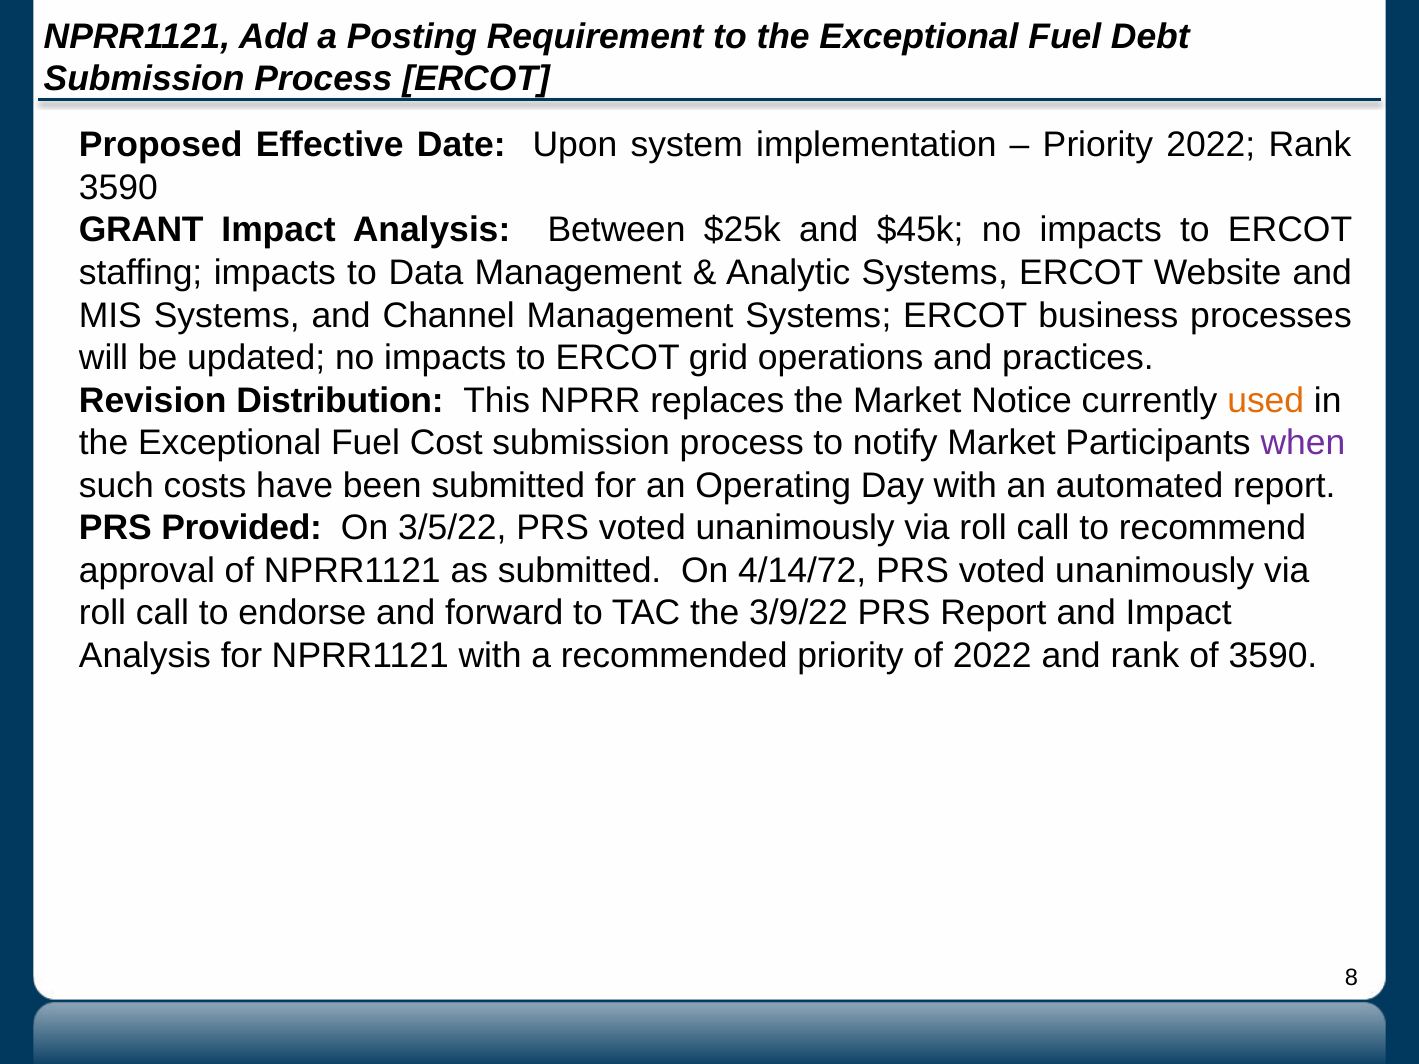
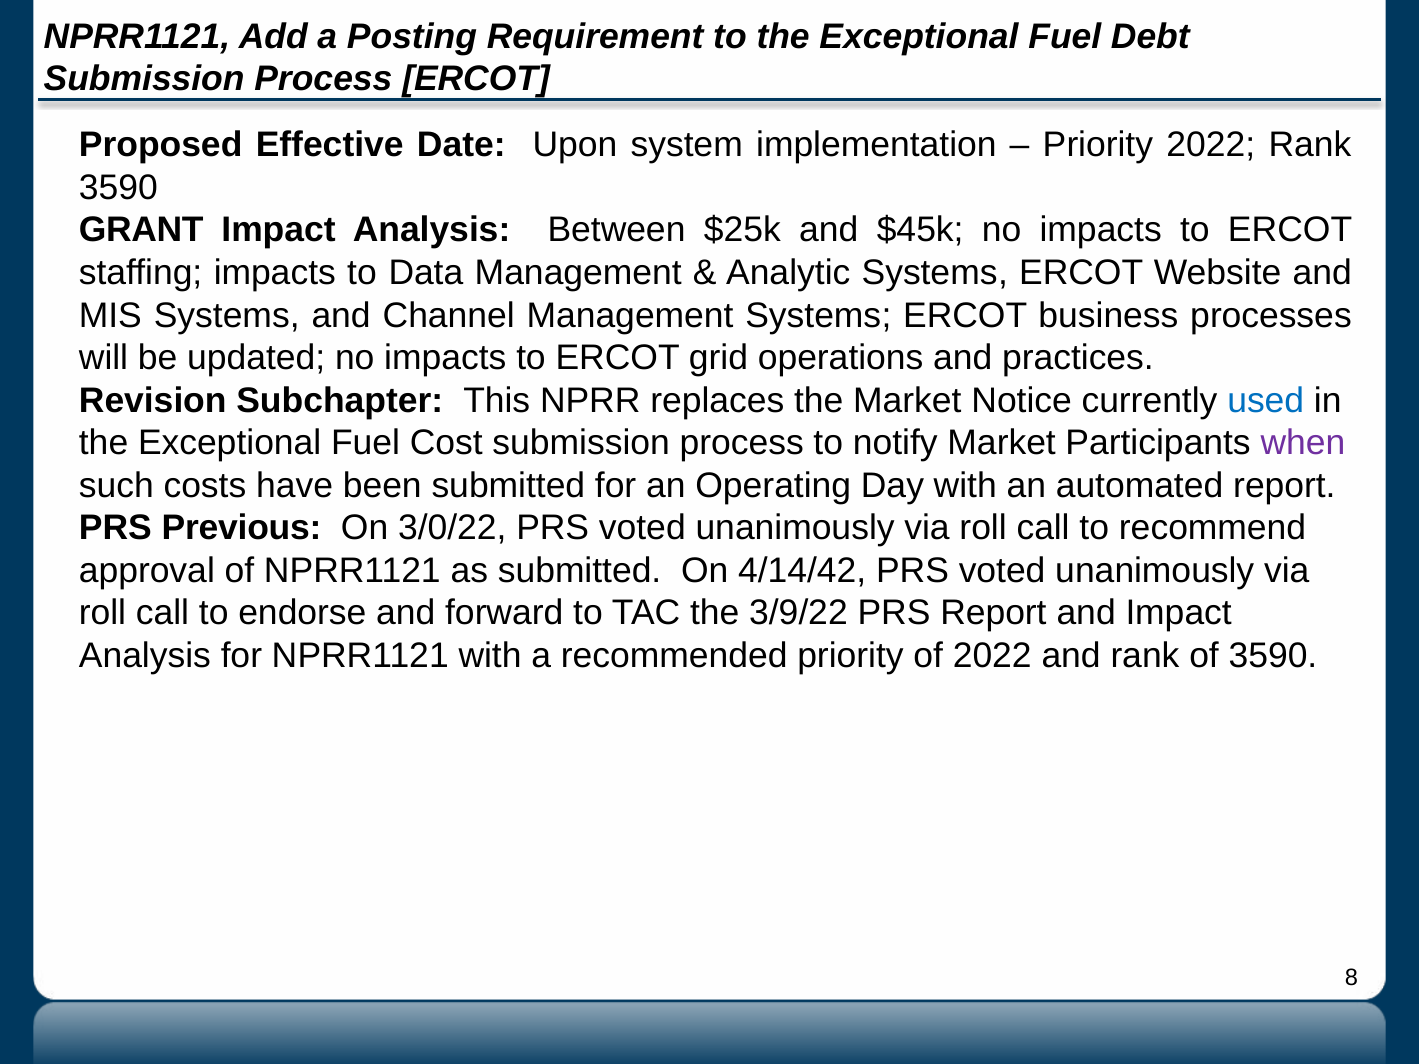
Distribution: Distribution -> Subchapter (340, 401)
used colour: orange -> blue (1266, 401)
Provided: Provided -> Previous (242, 528)
3/5/22: 3/5/22 -> 3/0/22 (452, 528)
4/14/72: 4/14/72 -> 4/14/42 (802, 571)
